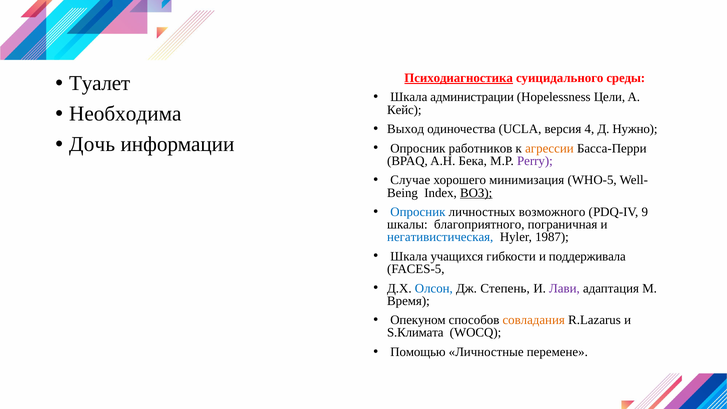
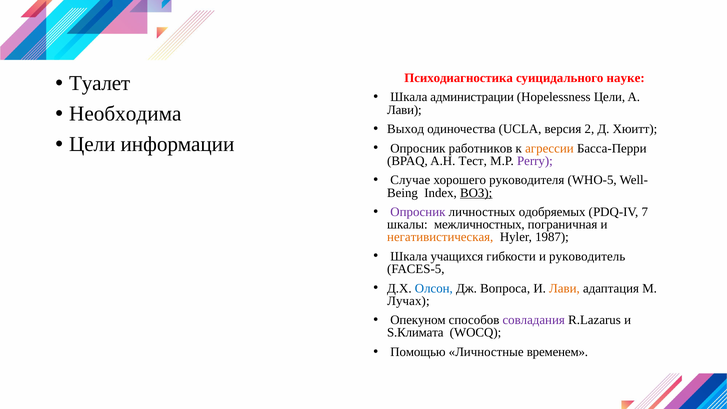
Психодиагностика underline: present -> none (459, 78)
среды: среды -> науке (626, 78)
Кейс: Кейс -> Лави (404, 110)
4: 4 -> 2 (589, 129)
Нужно: Нужно -> Хюитт (635, 129)
Дочь: Дочь -> Цели (92, 144)
Бека: Бека -> Тест (473, 161)
минимизация: минимизация -> руководителя (527, 180)
Опросник colour: blue -> purple (418, 212)
возможного: возможного -> одобряемых (552, 212)
9: 9 -> 7 (645, 212)
благоприятного: благоприятного -> межличностных (479, 225)
негативистическая colour: blue -> orange (440, 237)
поддерживала: поддерживала -> руководитель (587, 256)
Степень: Степень -> Вопроса (505, 288)
Лави colour: purple -> orange (564, 288)
Время: Время -> Лучах (408, 301)
совладания colour: orange -> purple (534, 320)
перемене: перемене -> временем (557, 352)
